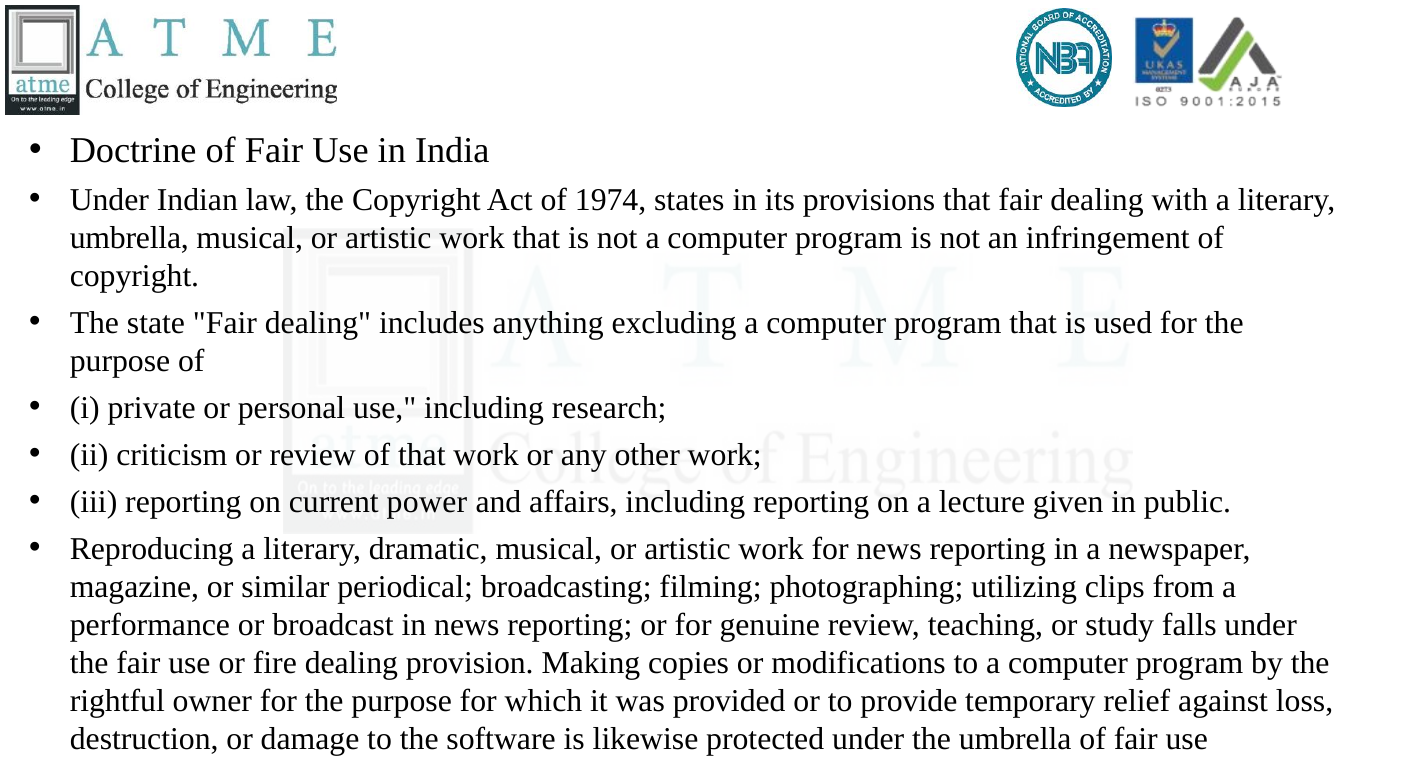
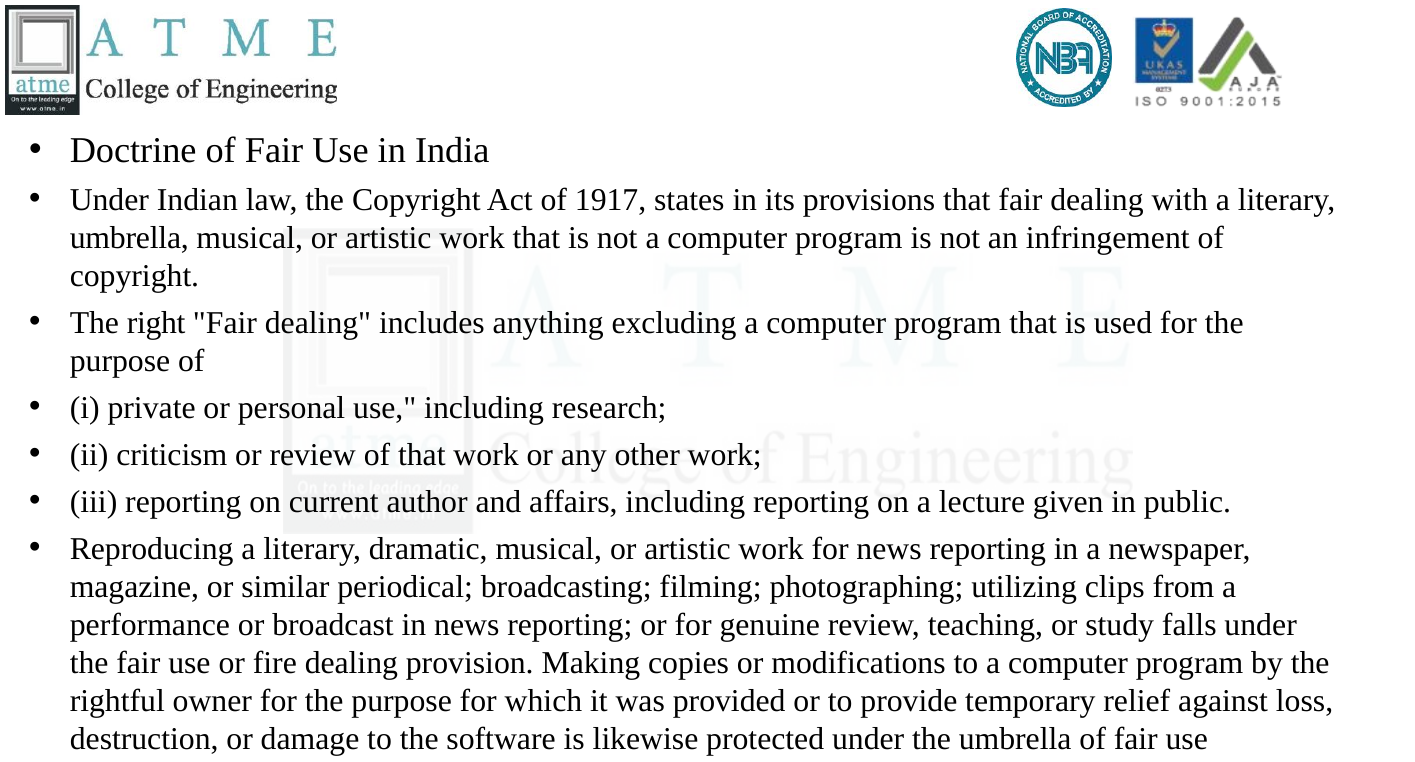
1974: 1974 -> 1917 (611, 200)
state: state -> right (156, 323)
power: power -> author (427, 502)
